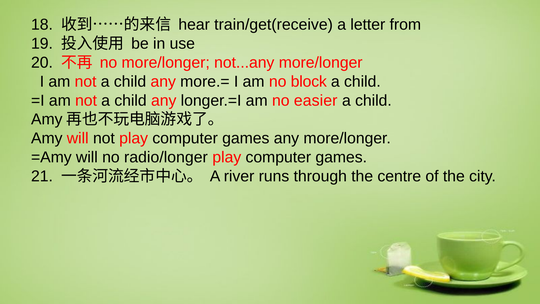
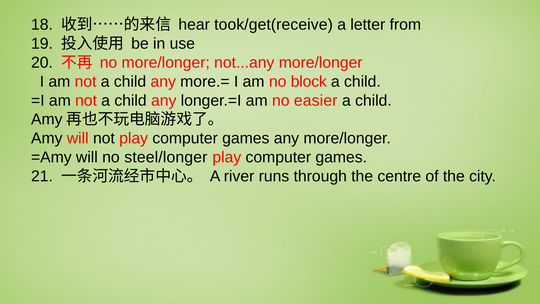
train/get(receive: train/get(receive -> took/get(receive (274, 25)
radio/longer: radio/longer -> steel/longer (166, 157)
